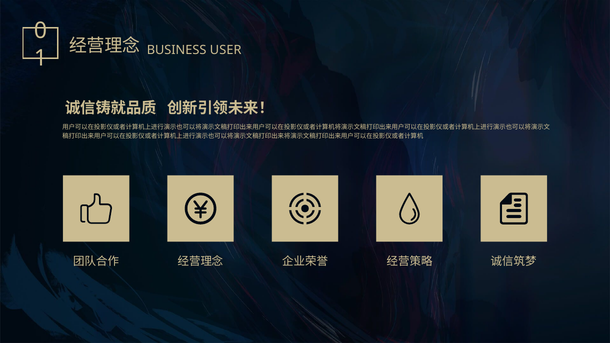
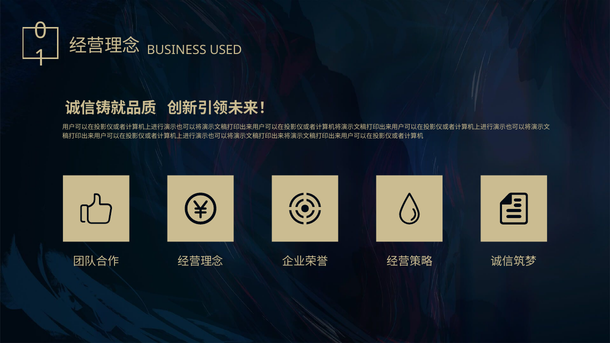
USER: USER -> USED (226, 50)
